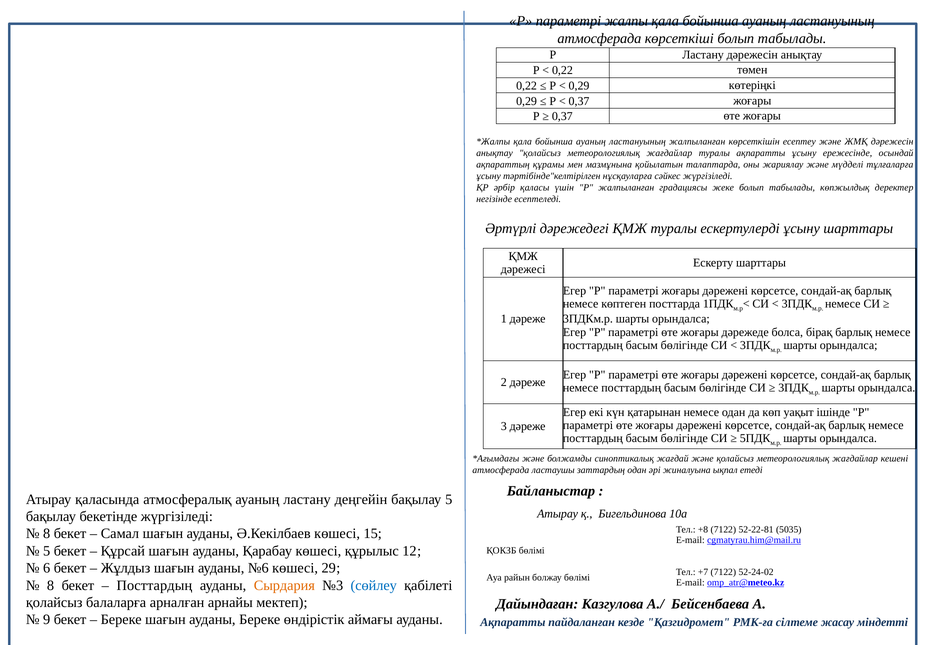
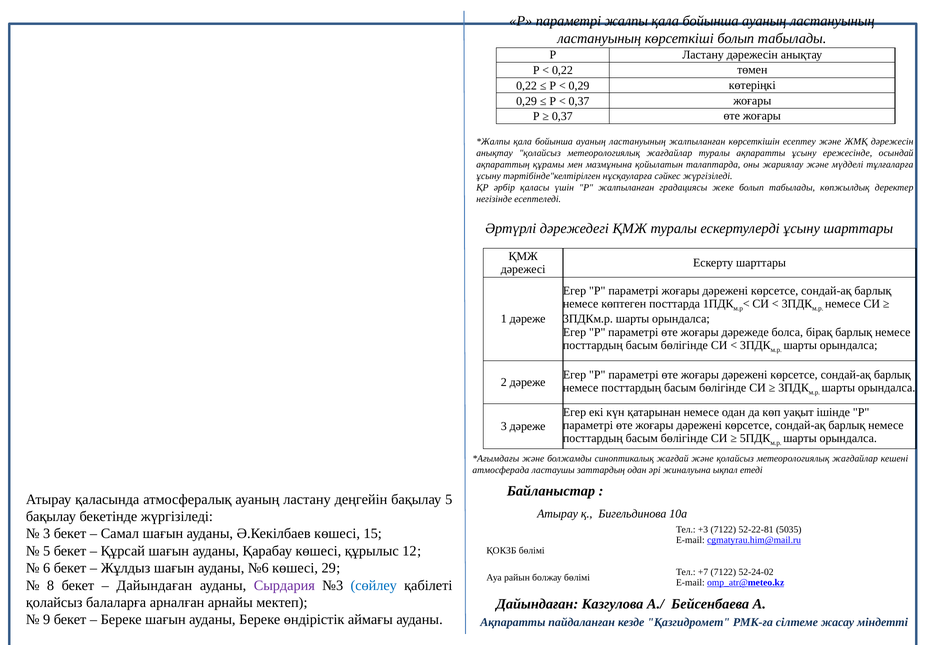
атмосферада: атмосферада -> ластануының (599, 38)
+8: +8 -> +3 (703, 529)
8: 8 -> 3 (47, 533)
Посттардың: Посттардың -> Дайындаған (154, 585)
Сырдария colour: orange -> purple (284, 585)
